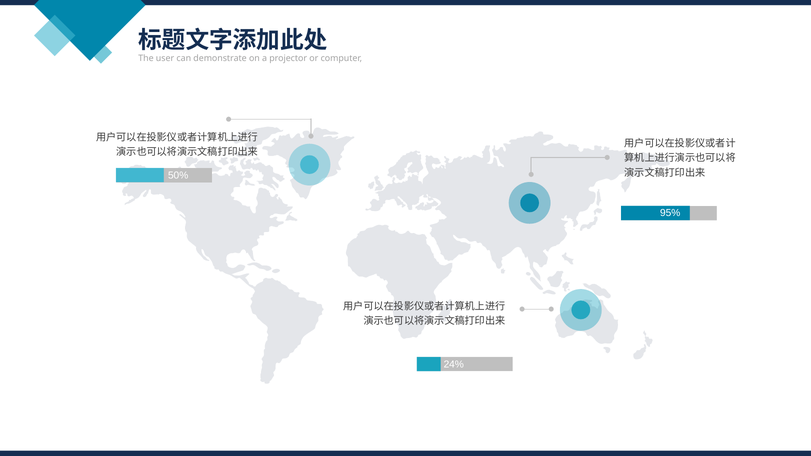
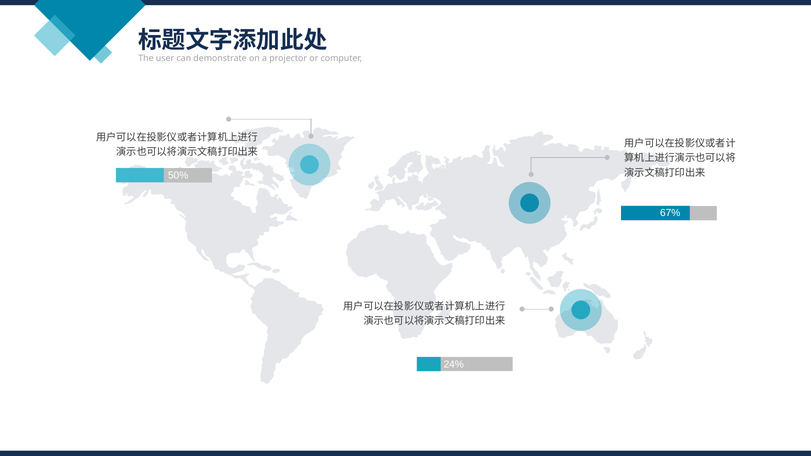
95%: 95% -> 67% (670, 213)
